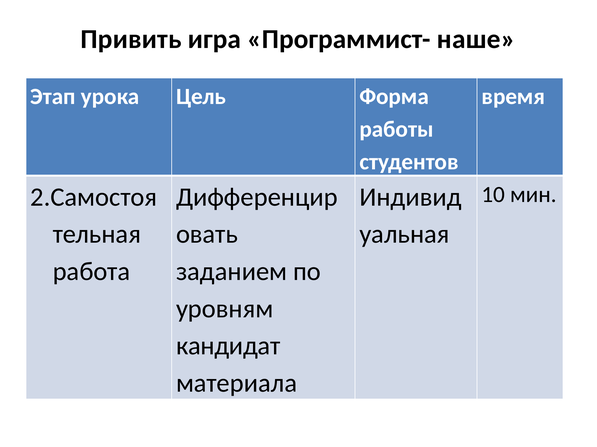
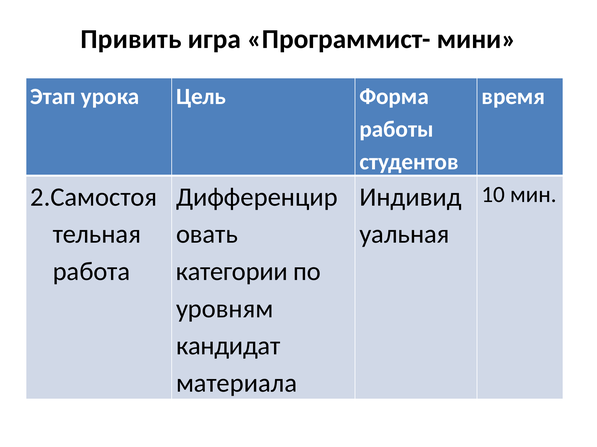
наше: наше -> мини (476, 39)
заданием: заданием -> категории (232, 272)
